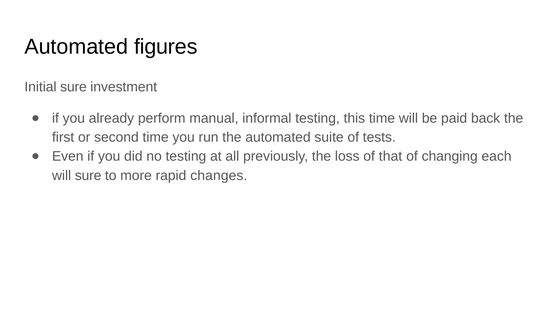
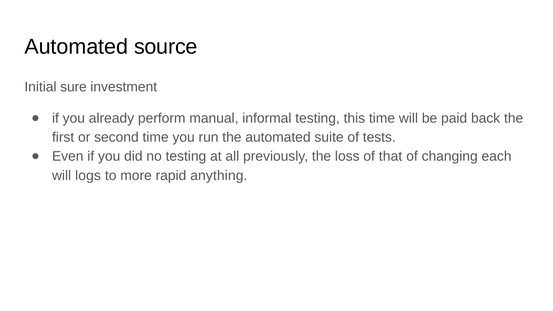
figures: figures -> source (166, 47)
will sure: sure -> logs (88, 176)
changes: changes -> anything (219, 176)
